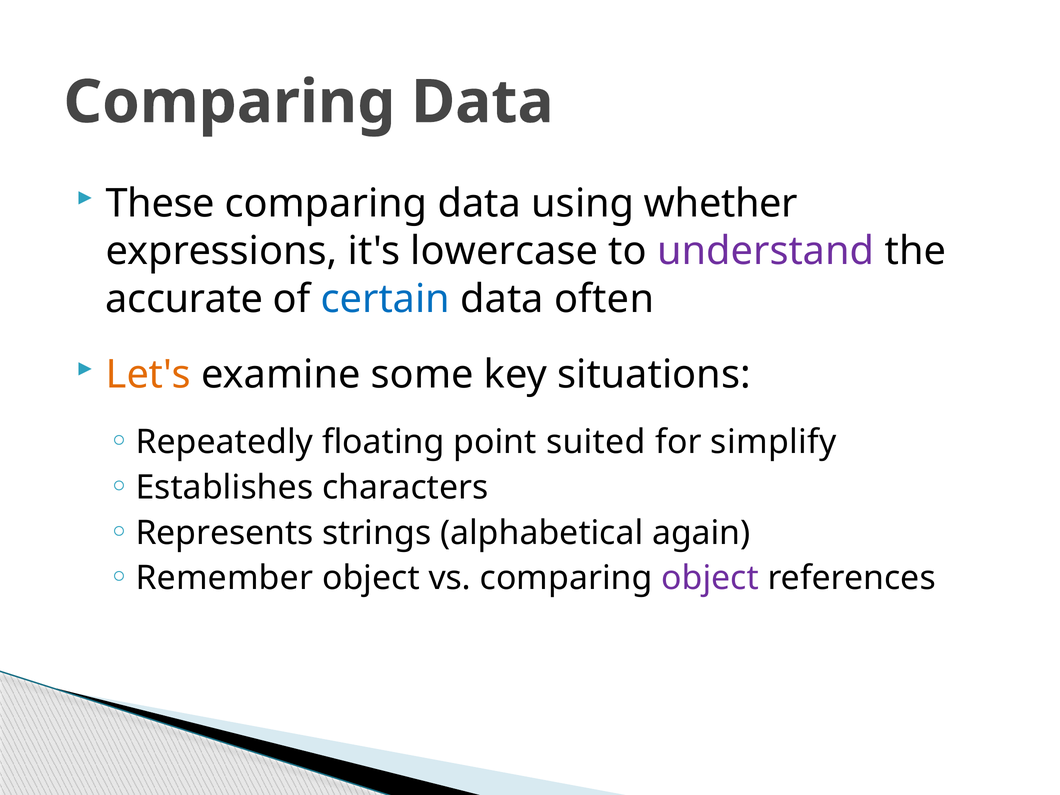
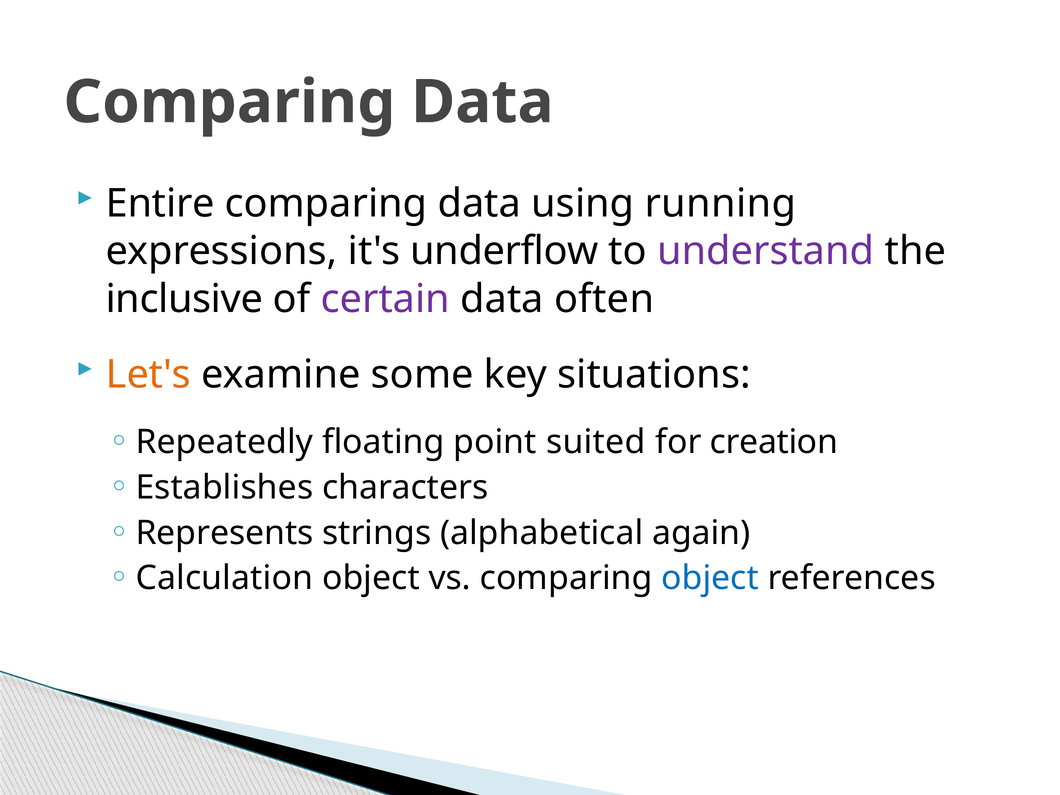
These: These -> Entire (160, 204)
whether: whether -> running (720, 204)
lowercase: lowercase -> underflow (504, 251)
accurate: accurate -> inclusive (184, 299)
certain colour: blue -> purple (385, 299)
simplify: simplify -> creation (774, 442)
Remember: Remember -> Calculation (224, 578)
object colour: purple -> blue (710, 578)
